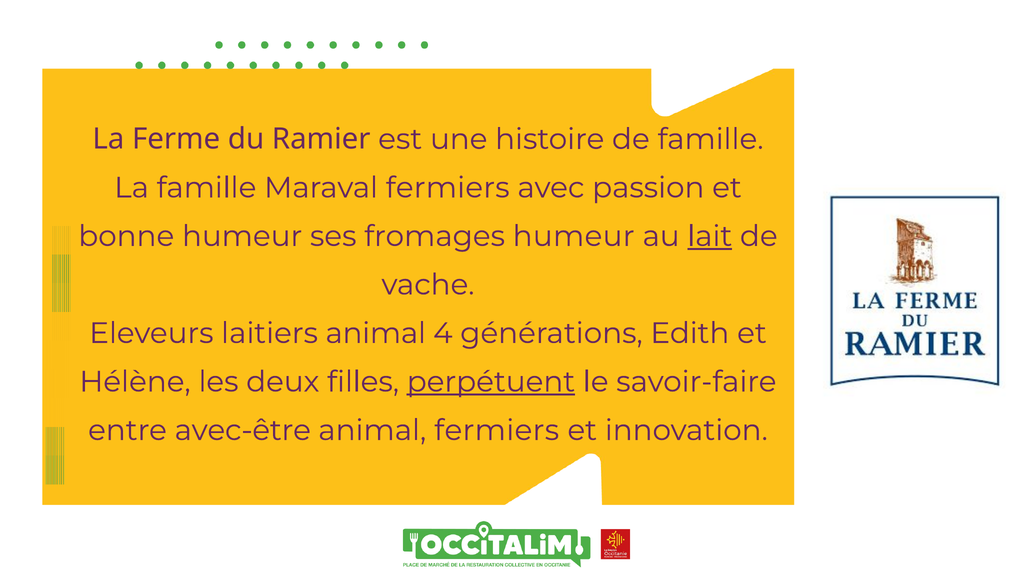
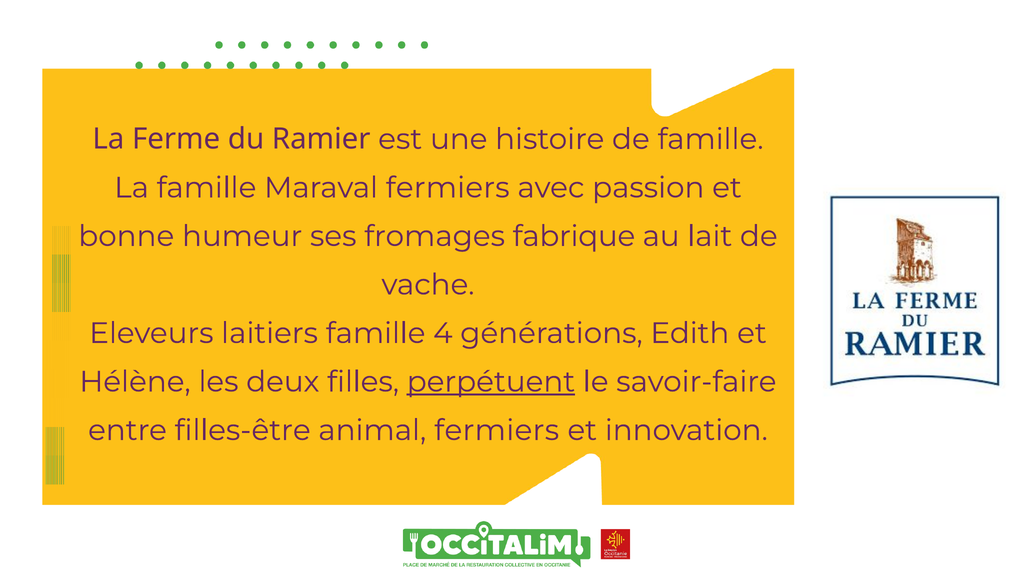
fromages humeur: humeur -> fabrique (574, 236)
lait underline: present -> none (710, 236)
laitiers animal: animal -> famille (376, 333)
avec-être: avec-être -> filles-être (243, 430)
